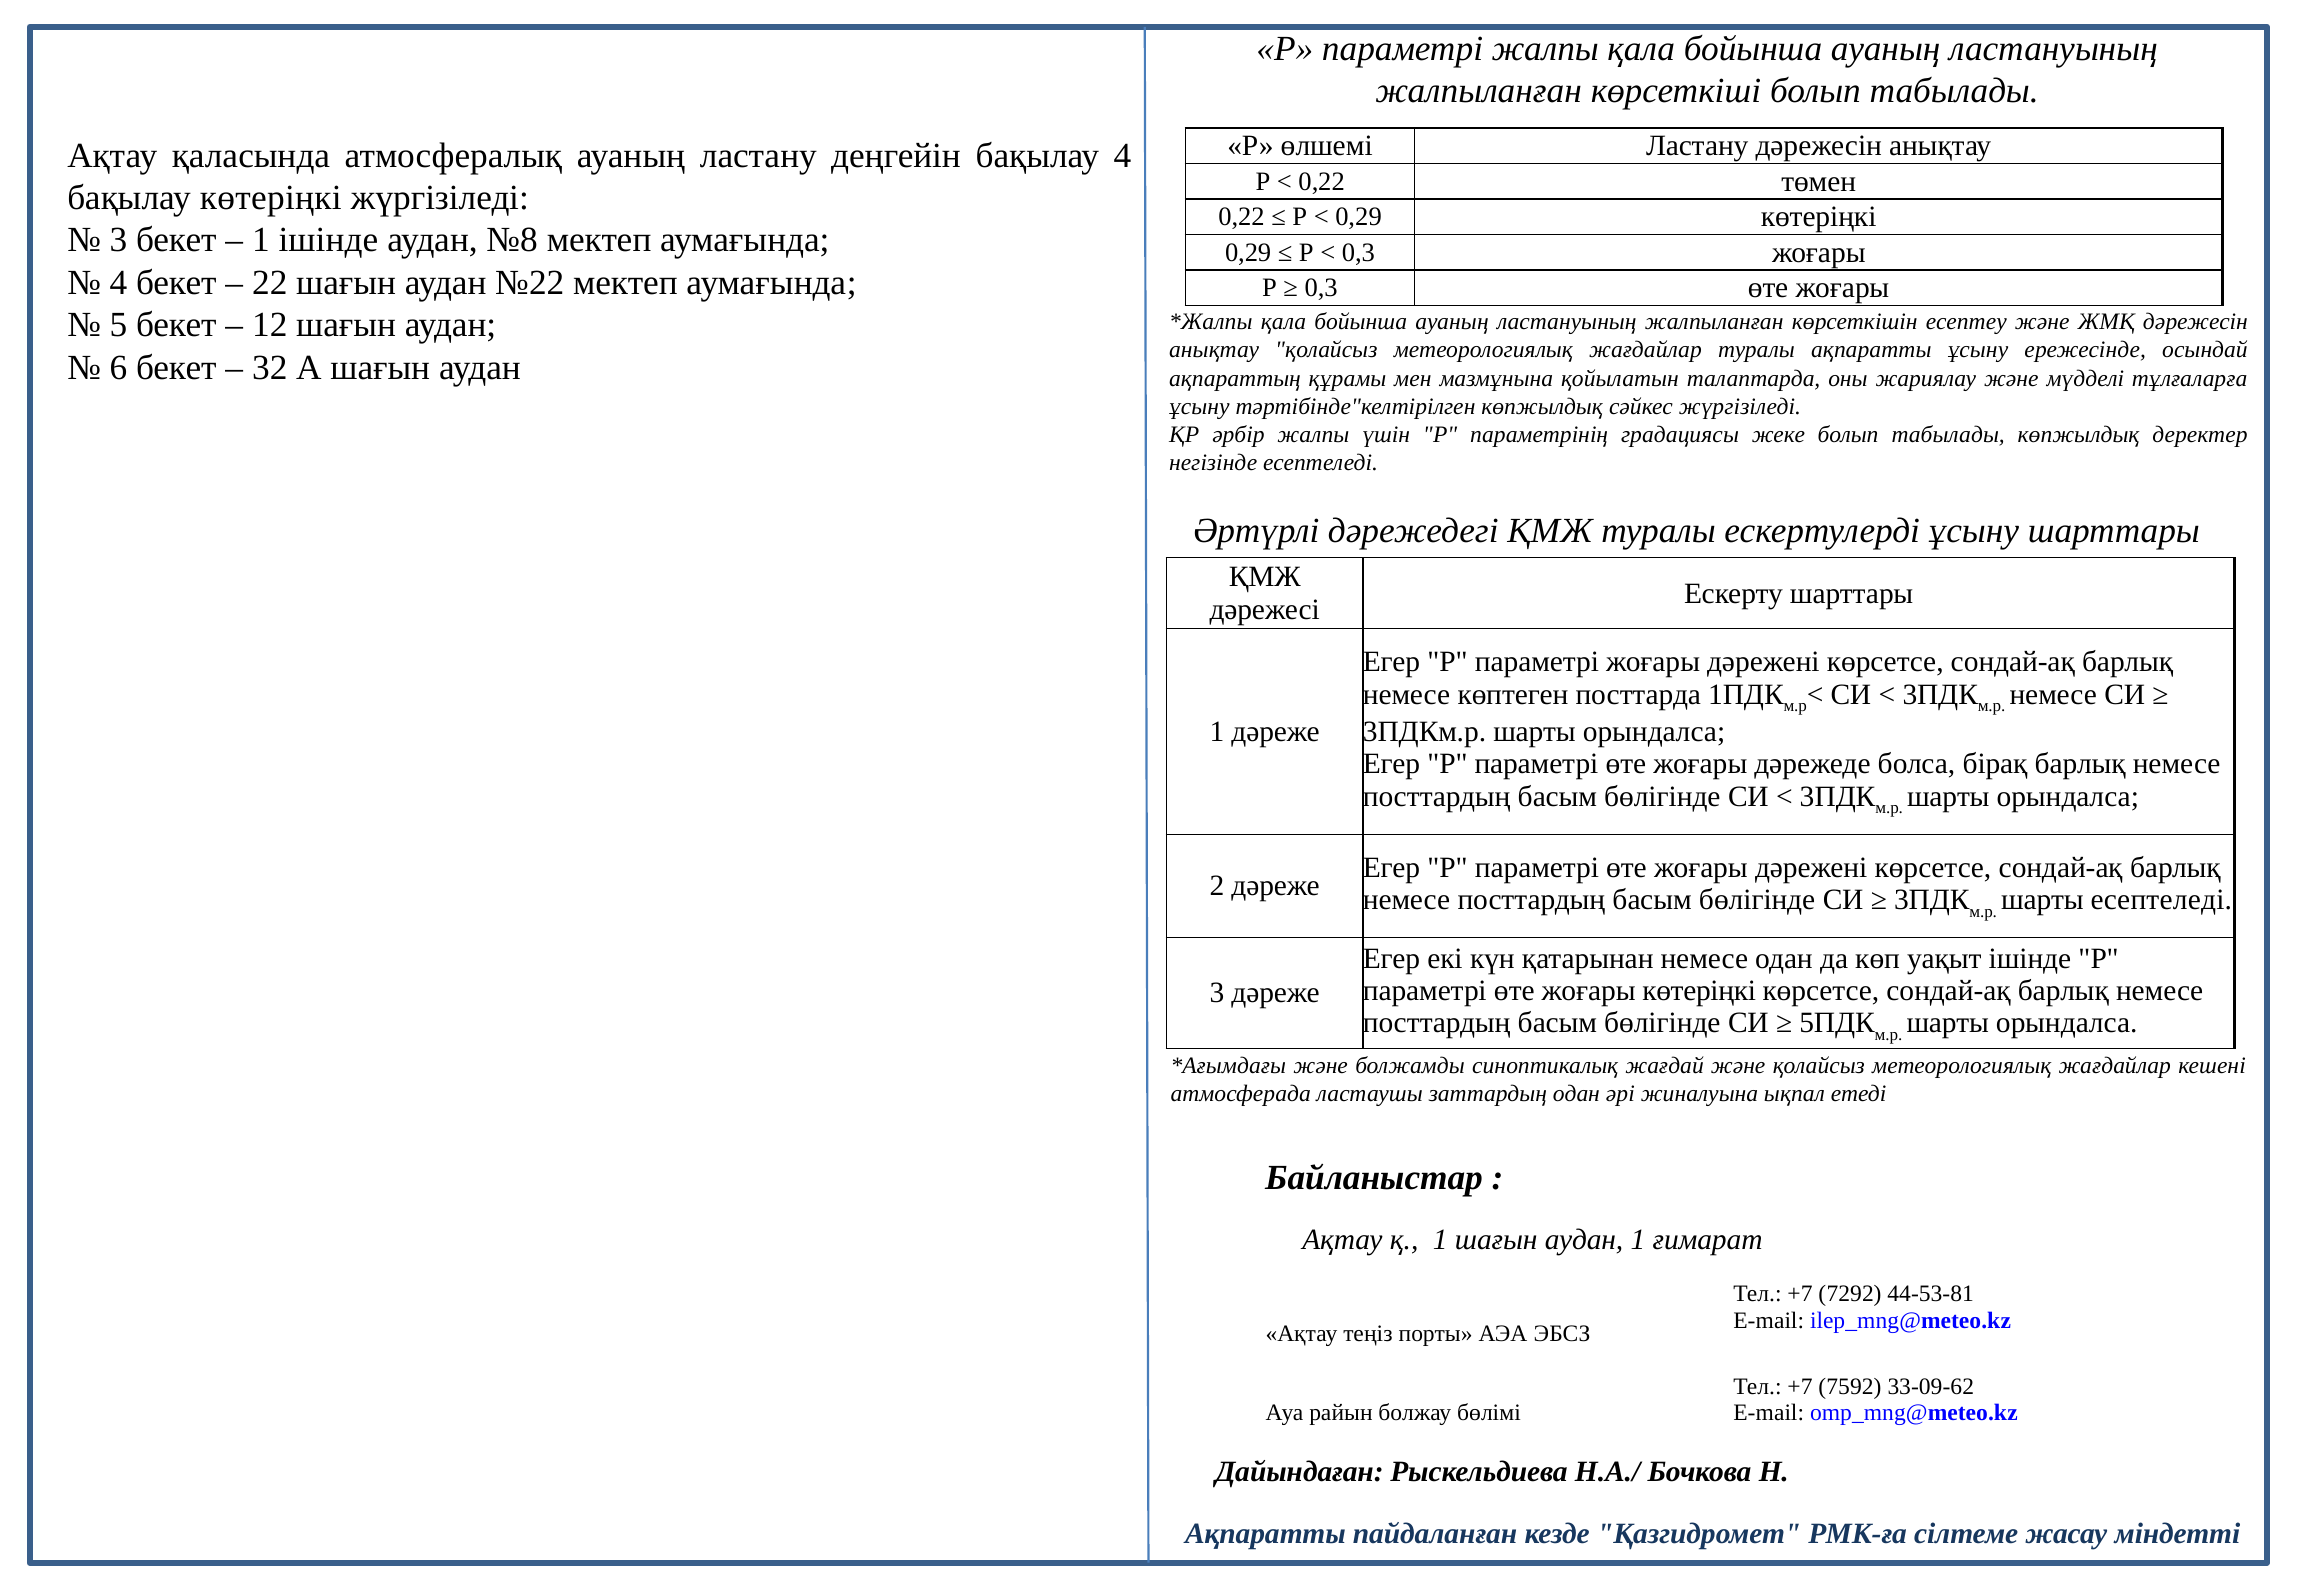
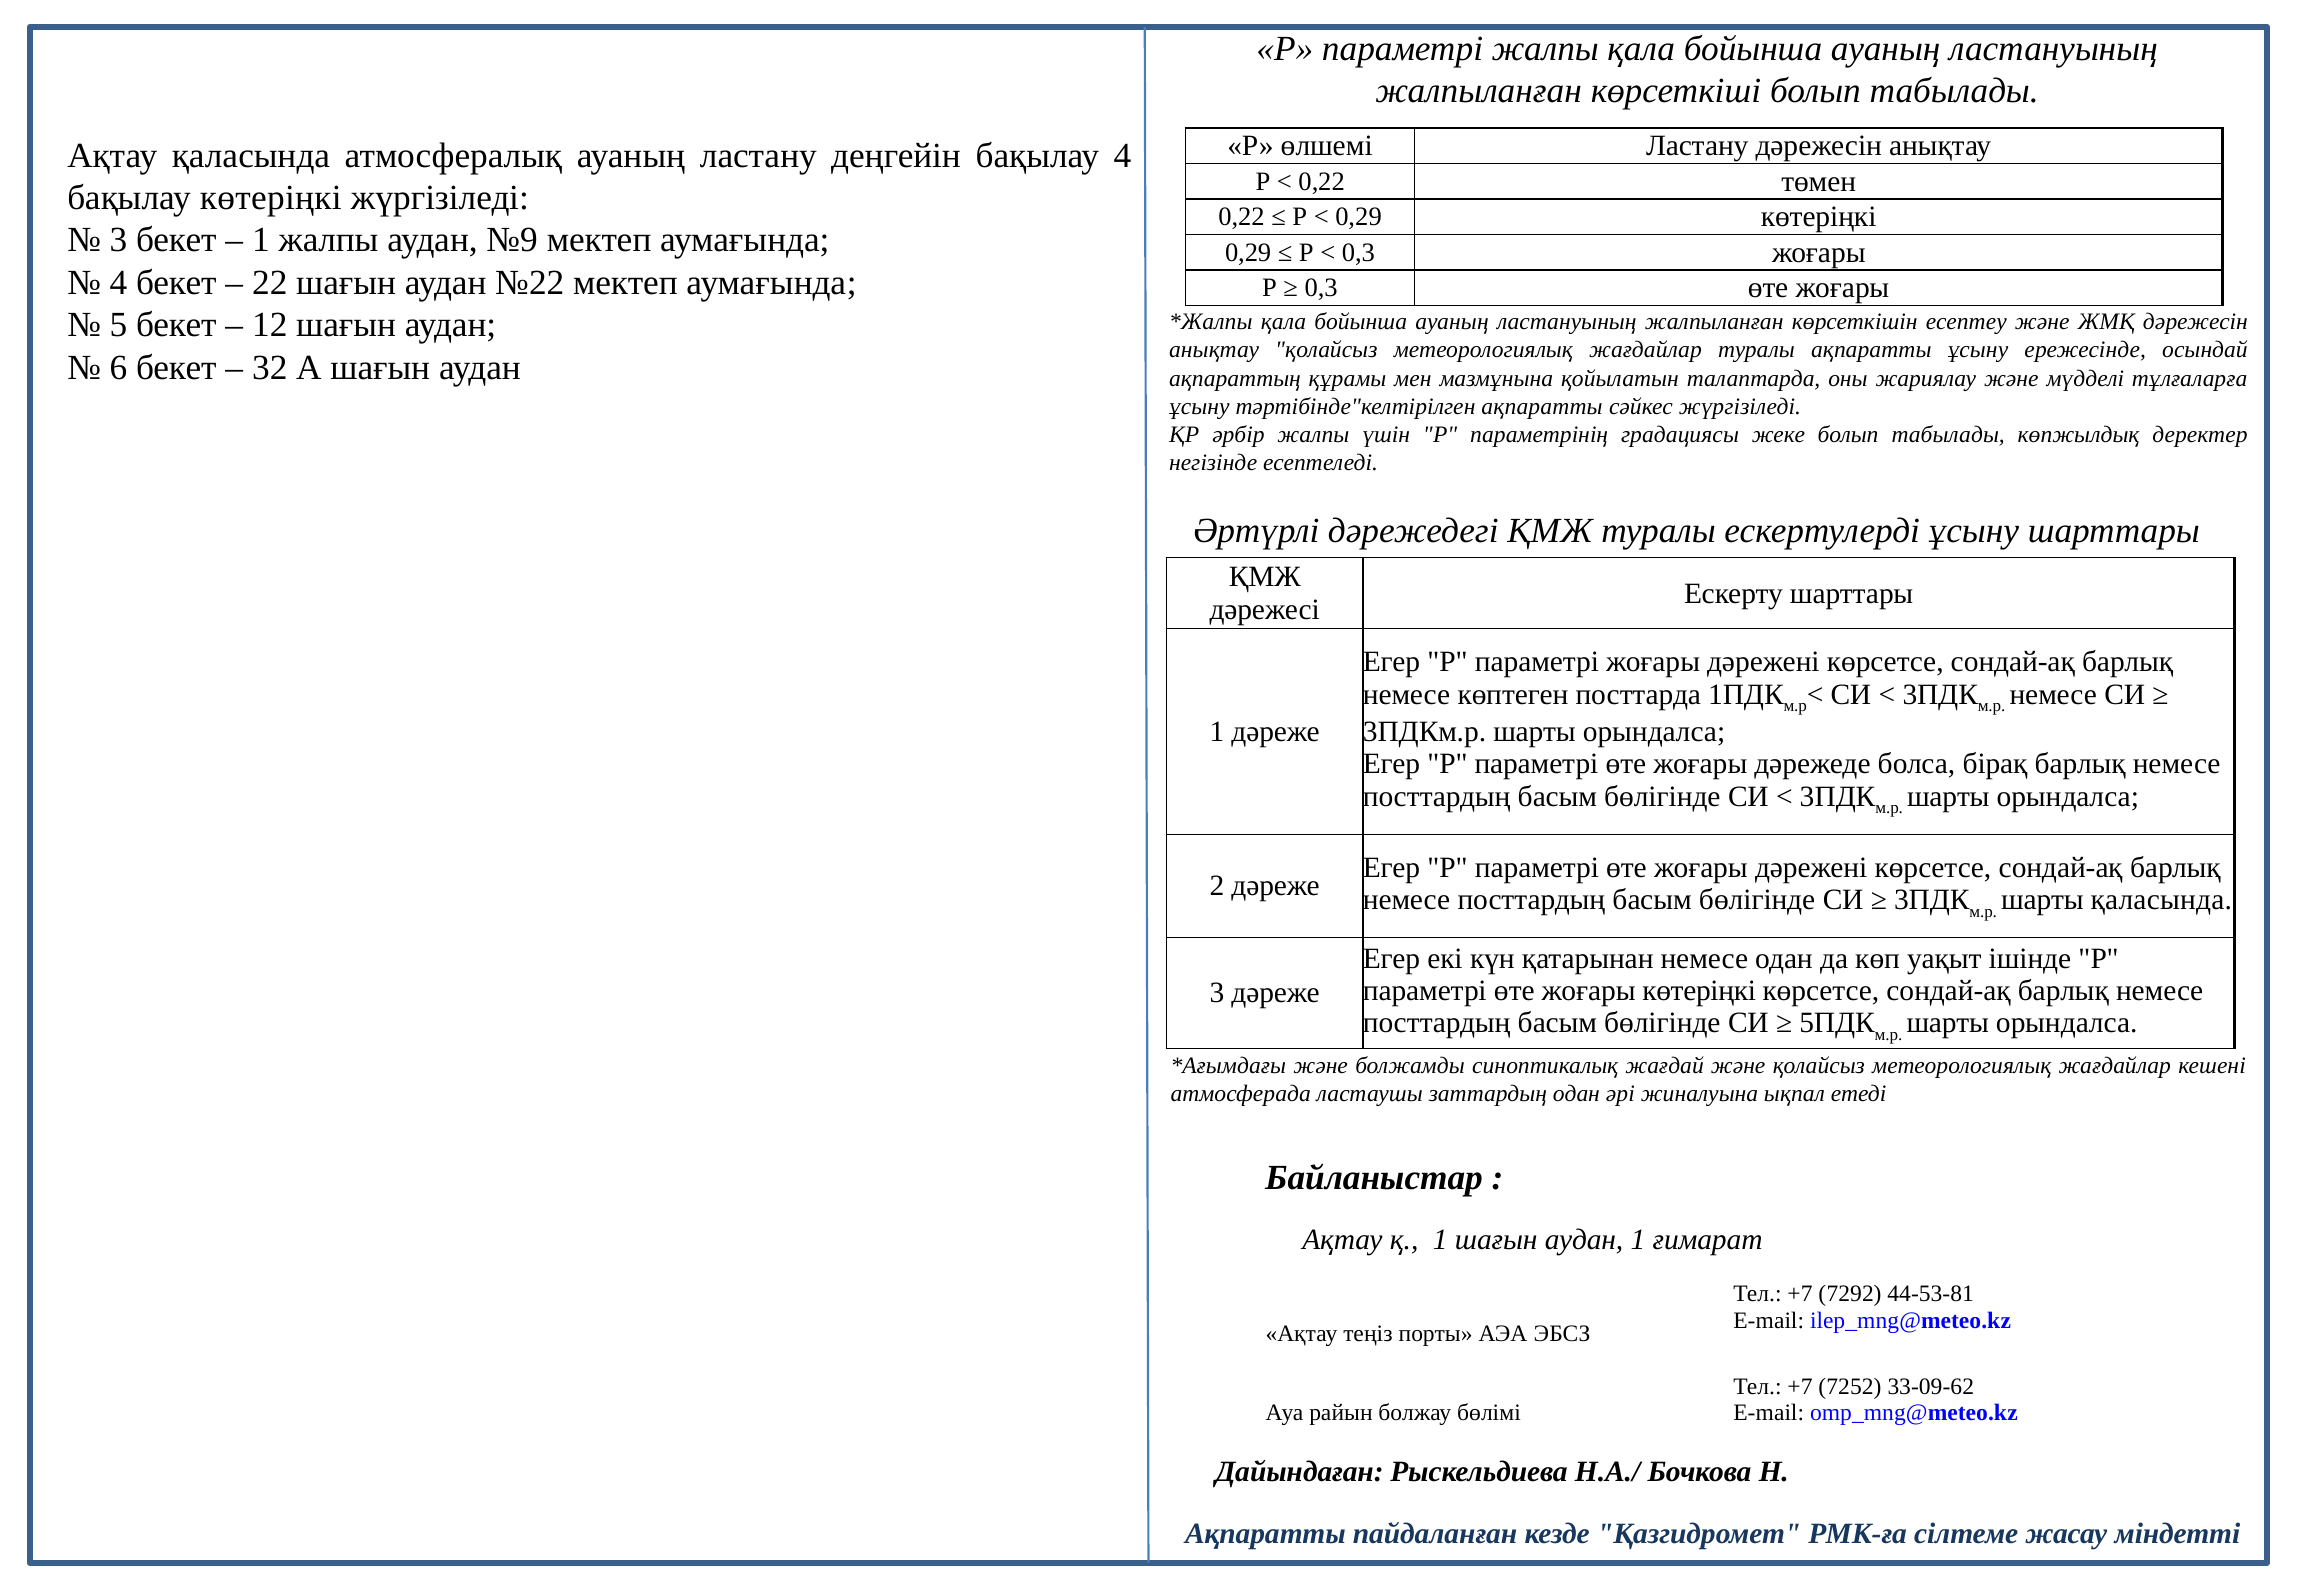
1 ішінде: ішінде -> жалпы (329, 240)
№8: №8 -> №9 (512, 240)
тәртібінде"келтірілген көпжылдық: көпжылдық -> ақпаратты (1542, 407)
шарты есептеледі: есептеледі -> қаласында (2161, 900)
7592: 7592 -> 7252 (1850, 1387)
